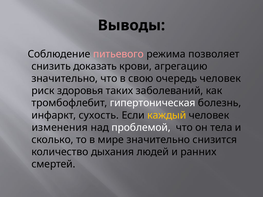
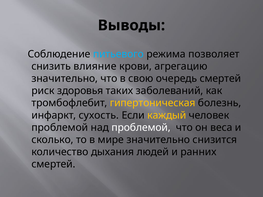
питьевого colour: pink -> light blue (118, 54)
доказать: доказать -> влияние (95, 66)
очередь человек: человек -> смертей (220, 79)
гипертоническая colour: white -> yellow (153, 103)
изменения: изменения -> проблемой (60, 128)
тела: тела -> веса (221, 128)
